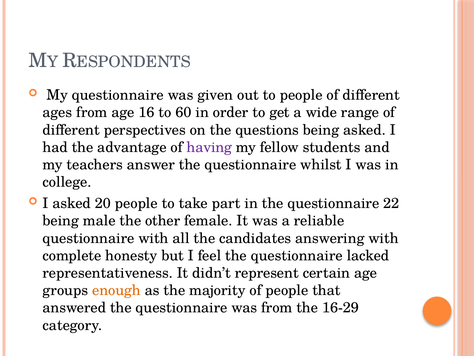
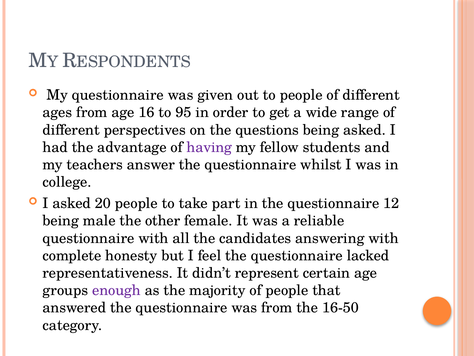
60: 60 -> 95 (183, 112)
22: 22 -> 12 (391, 203)
enough colour: orange -> purple (116, 290)
16-29: 16-29 -> 16-50 (340, 307)
